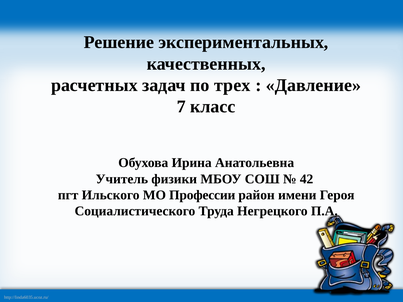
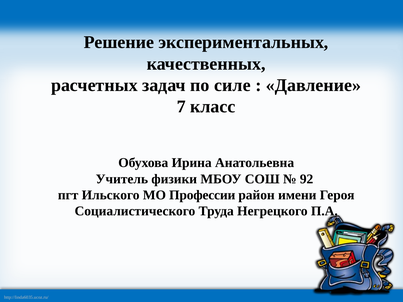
трех: трех -> силе (232, 85)
42: 42 -> 92 (307, 179)
